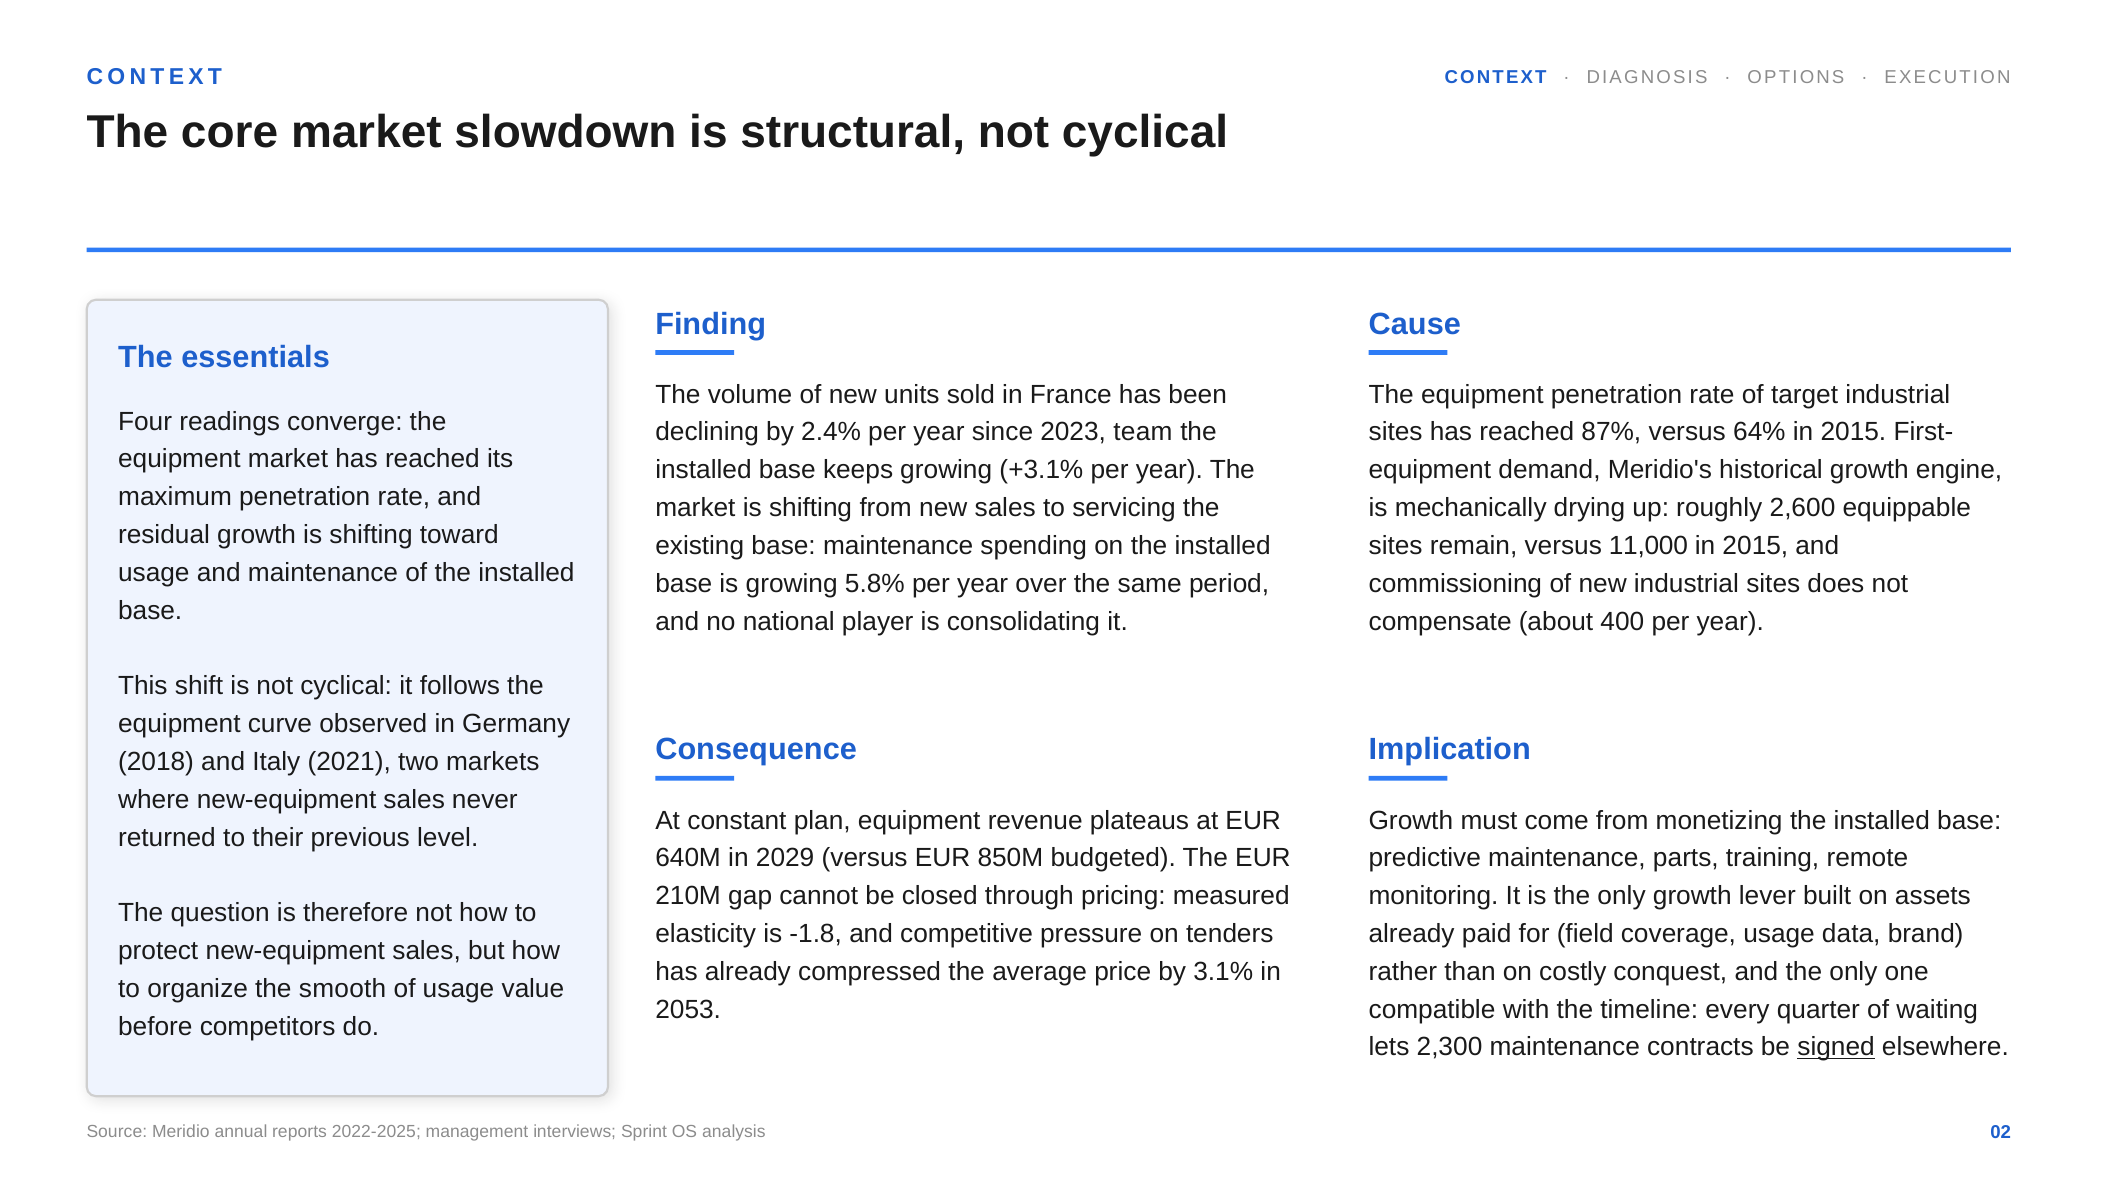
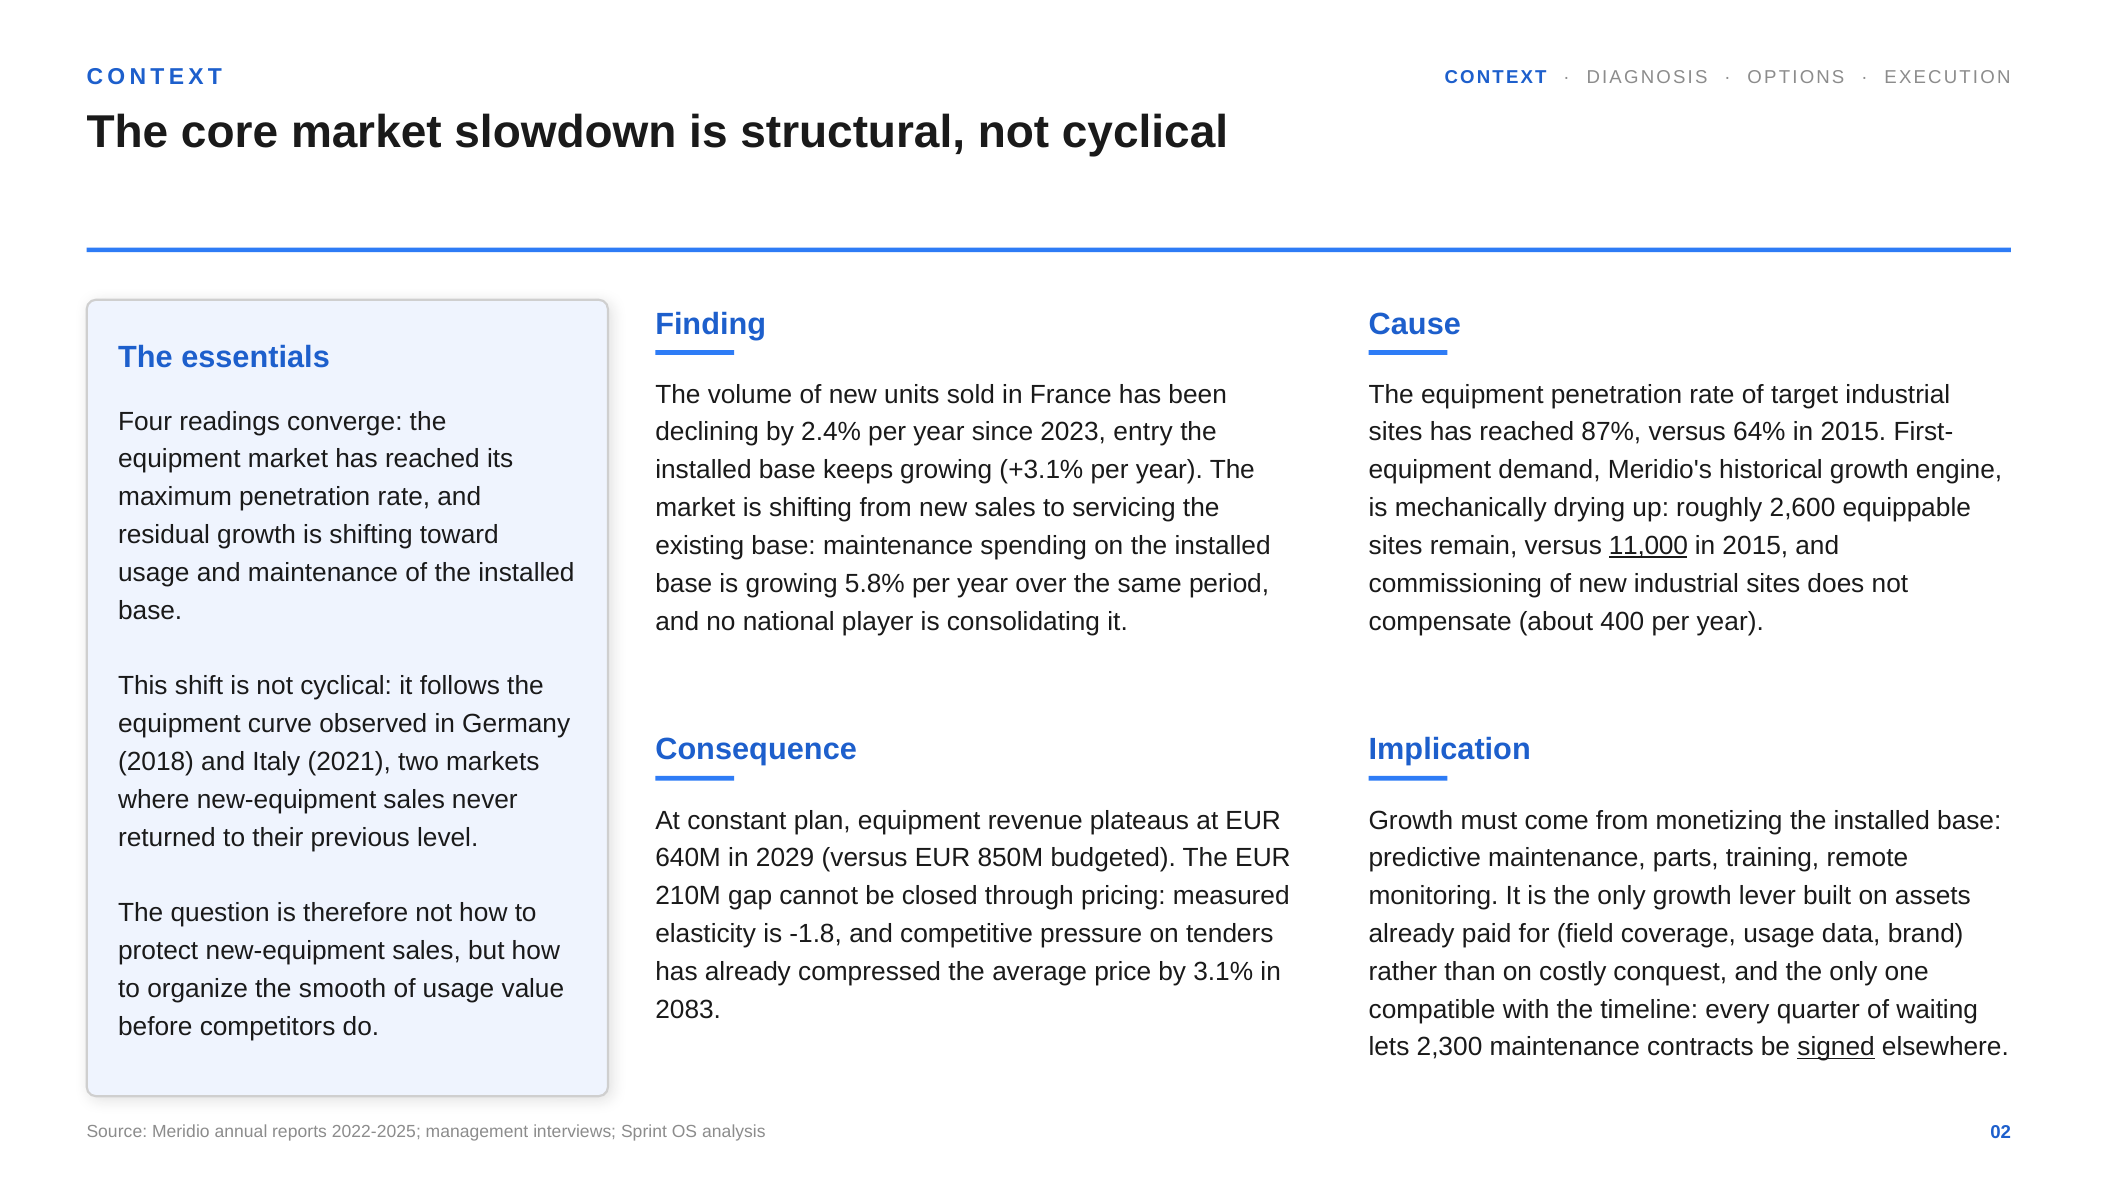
team: team -> entry (1143, 432)
11,000 underline: none -> present (1648, 546)
2053: 2053 -> 2083 (688, 1009)
